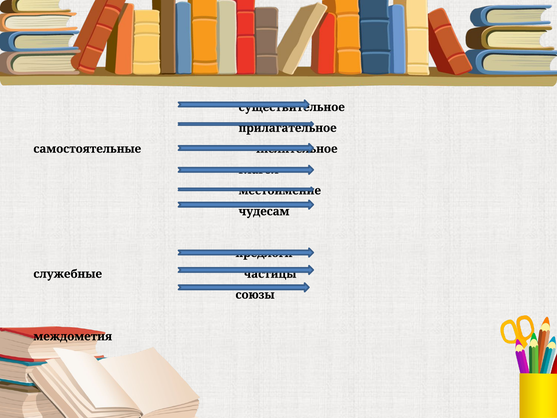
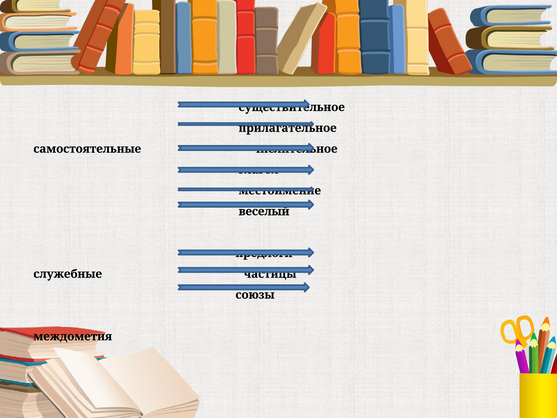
чудесам: чудесам -> веселый (264, 211)
